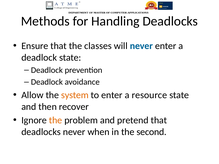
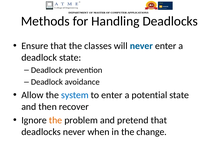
system colour: orange -> blue (75, 95)
resource: resource -> potential (149, 95)
second: second -> change (152, 132)
